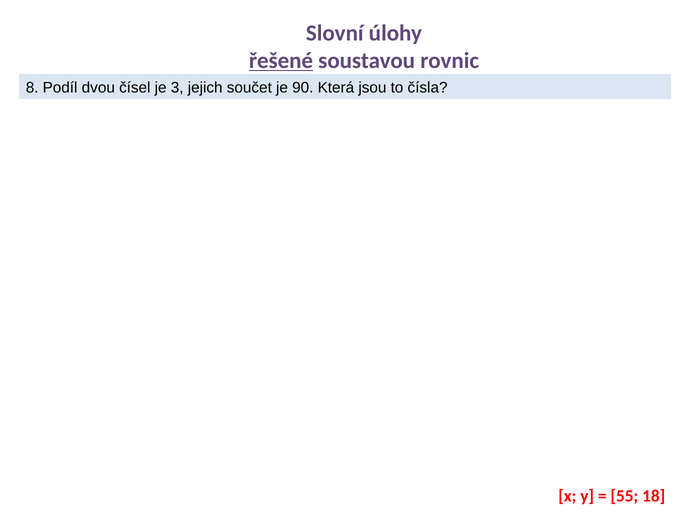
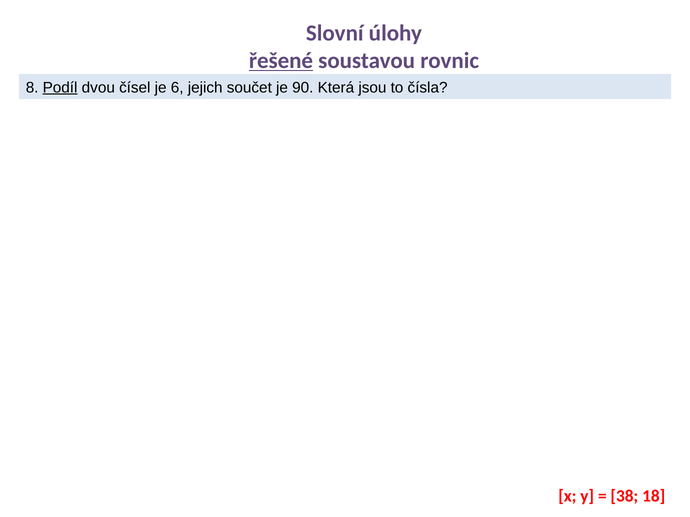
Podíl underline: none -> present (60, 88)
3: 3 -> 6 (177, 88)
55: 55 -> 38 (624, 496)
